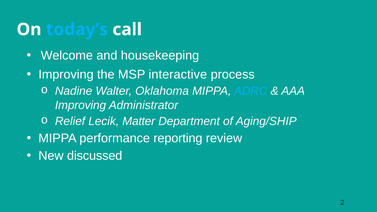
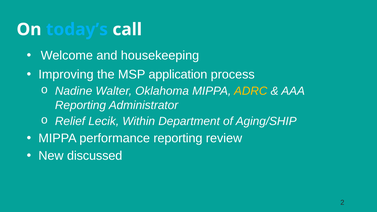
interactive: interactive -> application (178, 75)
ADRC colour: light blue -> yellow (251, 91)
Improving: Improving -> Reporting (80, 105)
Matter: Matter -> Within (139, 121)
